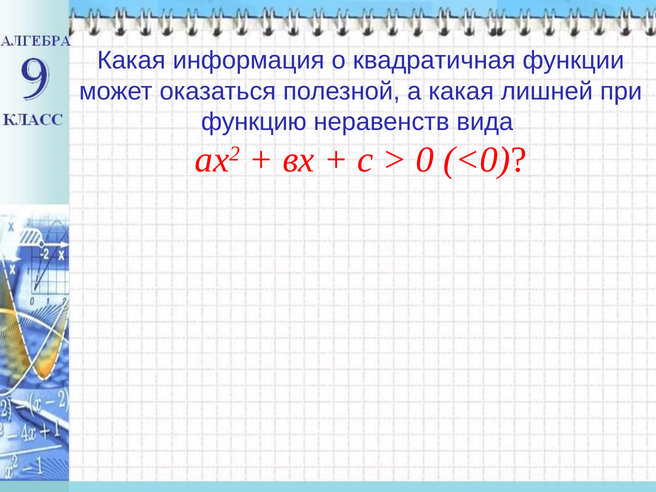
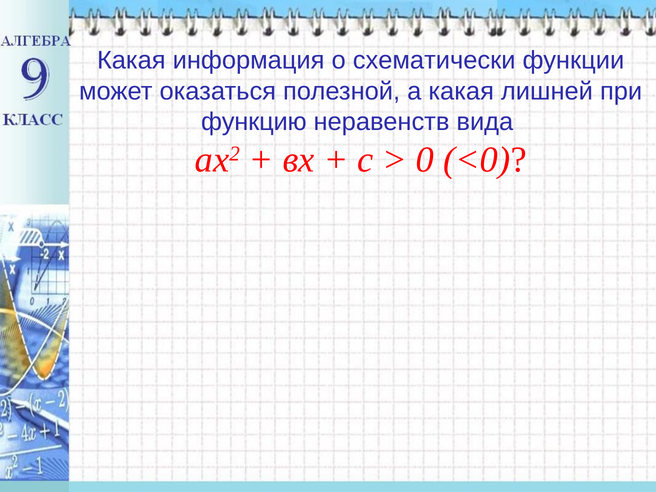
квадратичная: квадратичная -> схематически (434, 60)
